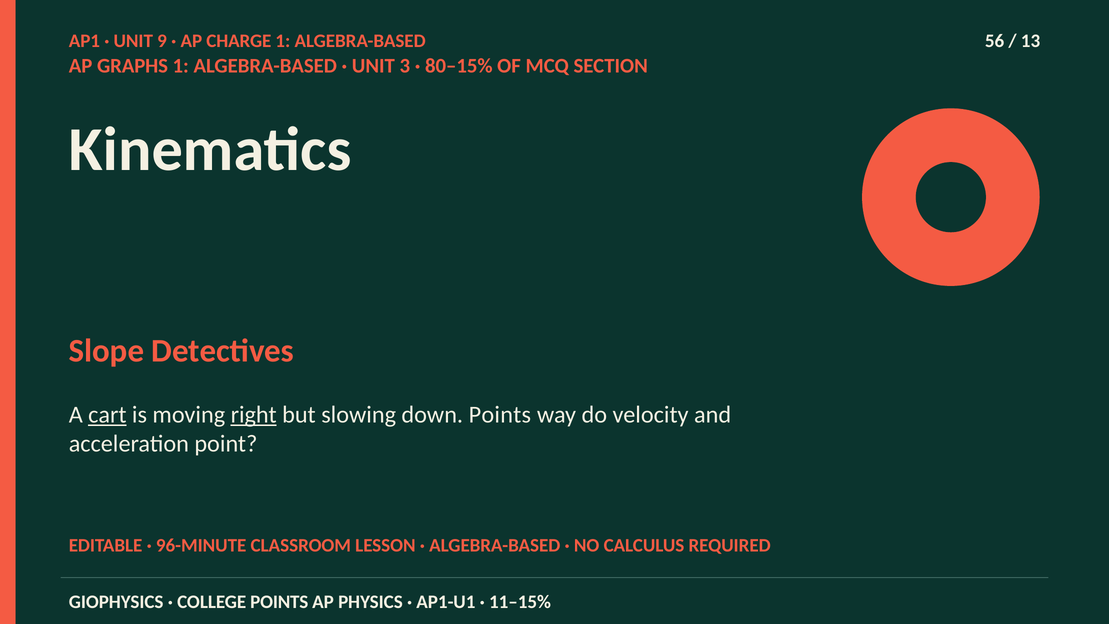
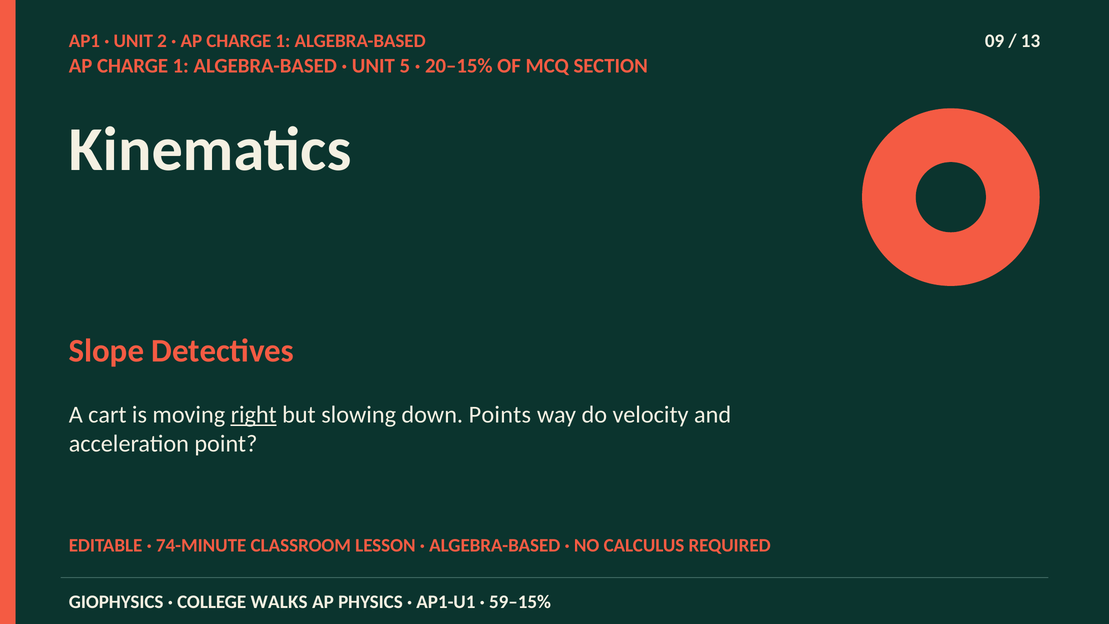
9: 9 -> 2 (162, 41)
56: 56 -> 09 (995, 41)
GRAPHS: GRAPHS -> CHARGE (133, 66)
3: 3 -> 5 (405, 66)
80–15%: 80–15% -> 20–15% (459, 66)
cart underline: present -> none (107, 415)
96-MINUTE: 96-MINUTE -> 74-MINUTE (201, 545)
COLLEGE POINTS: POINTS -> WALKS (279, 602)
11–15%: 11–15% -> 59–15% (520, 602)
